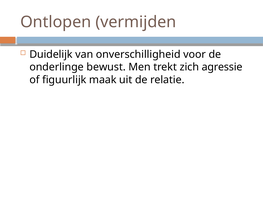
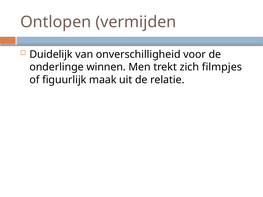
bewust: bewust -> winnen (106, 67)
agressie: agressie -> filmpjes (222, 67)
